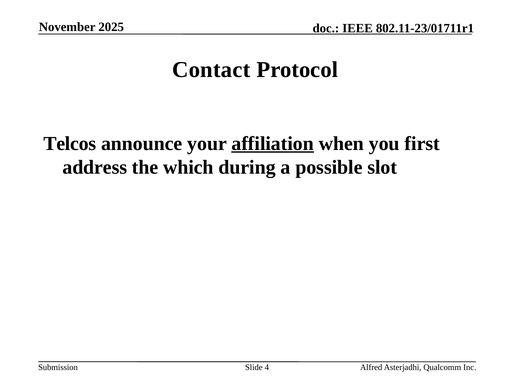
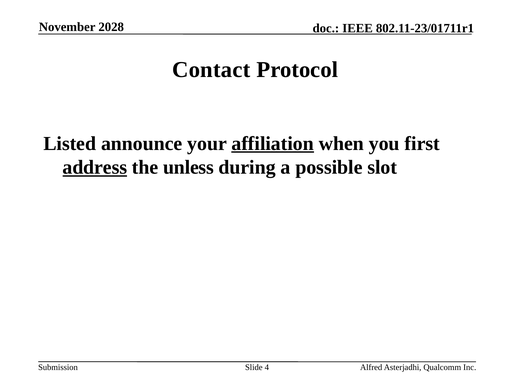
2025: 2025 -> 2028 (111, 27)
Telcos: Telcos -> Listed (70, 143)
address underline: none -> present (95, 167)
which: which -> unless (188, 167)
